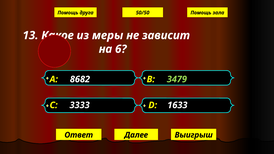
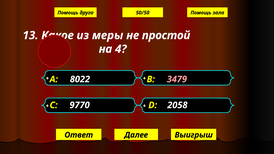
зависит: зависит -> простой (166, 35)
6: 6 -> 4 (121, 49)
8682: 8682 -> 8022 (80, 79)
3479 colour: light green -> pink (177, 79)
3333: 3333 -> 9770 (80, 105)
1633: 1633 -> 2058 (177, 105)
